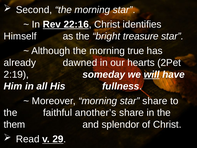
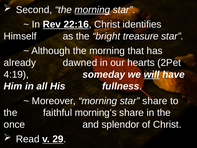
morning underline: none -> present (92, 10)
true: true -> that (136, 51)
2:19: 2:19 -> 4:19 (16, 74)
another’s: another’s -> morning’s (96, 113)
them: them -> once (14, 124)
